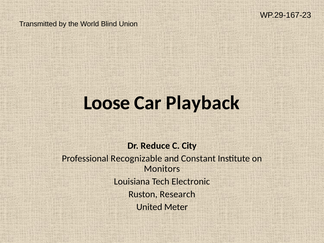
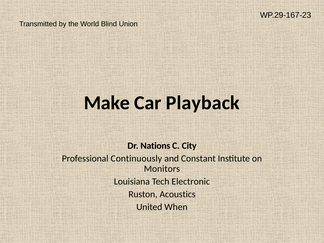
Loose: Loose -> Make (107, 103)
Reduce: Reduce -> Nations (155, 146)
Recognizable: Recognizable -> Continuously (136, 158)
Research: Research -> Acoustics (178, 194)
Meter: Meter -> When (176, 207)
